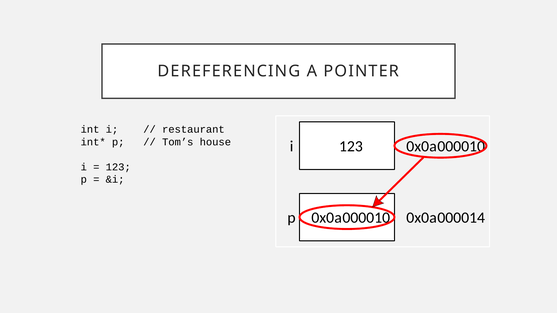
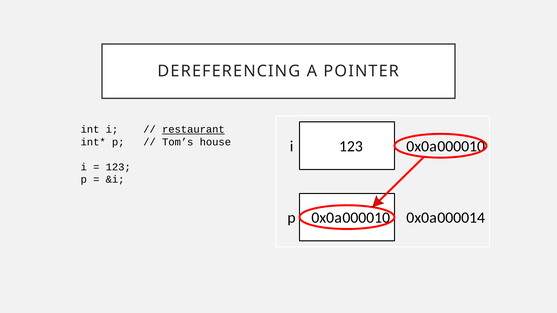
restaurant underline: none -> present (193, 130)
